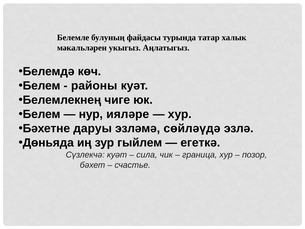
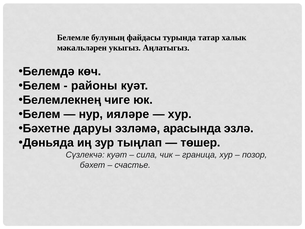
сөйләүдә: сөйләүдә -> арасында (192, 128)
гыйлем: гыйлем -> тыңлап (140, 143)
егеткә: егеткә -> төшер (200, 143)
